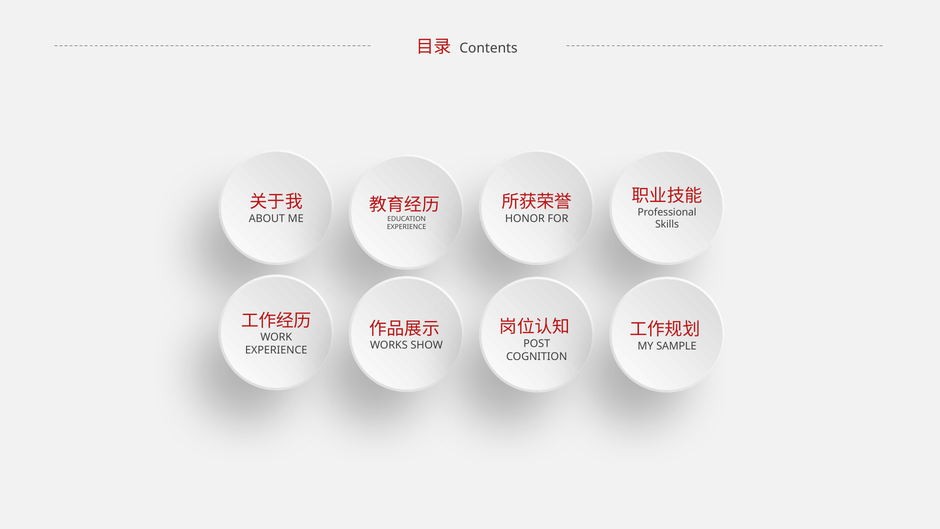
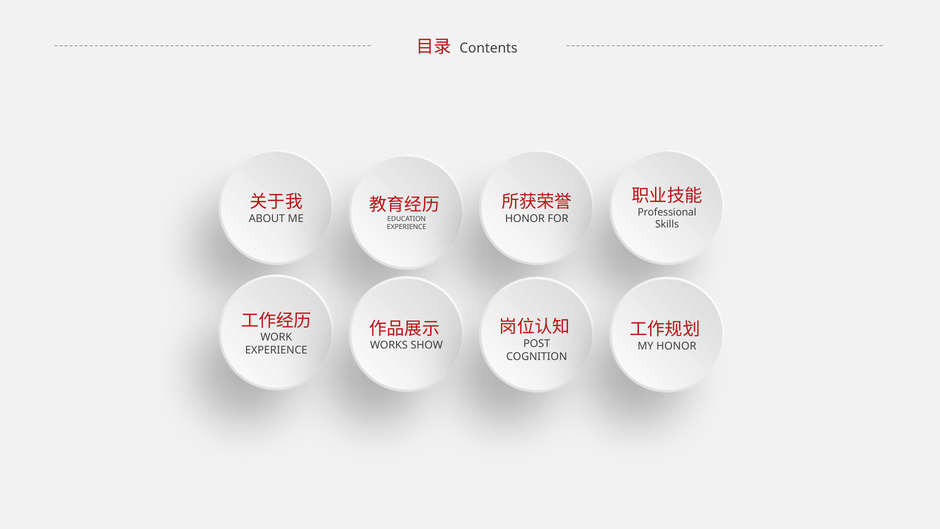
SAMPLE: SAMPLE -> HONOR (676, 346)
